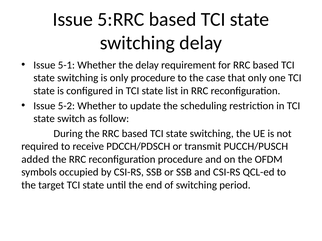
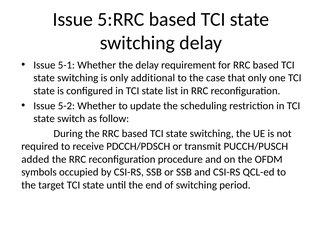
only procedure: procedure -> additional (153, 78)
